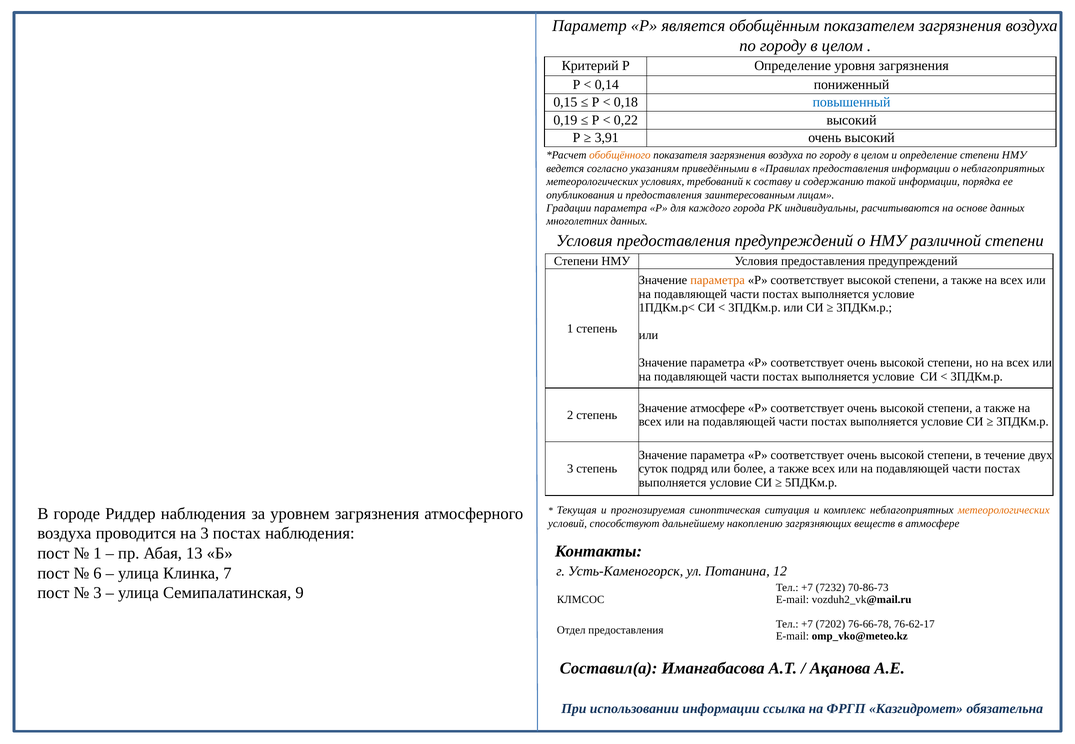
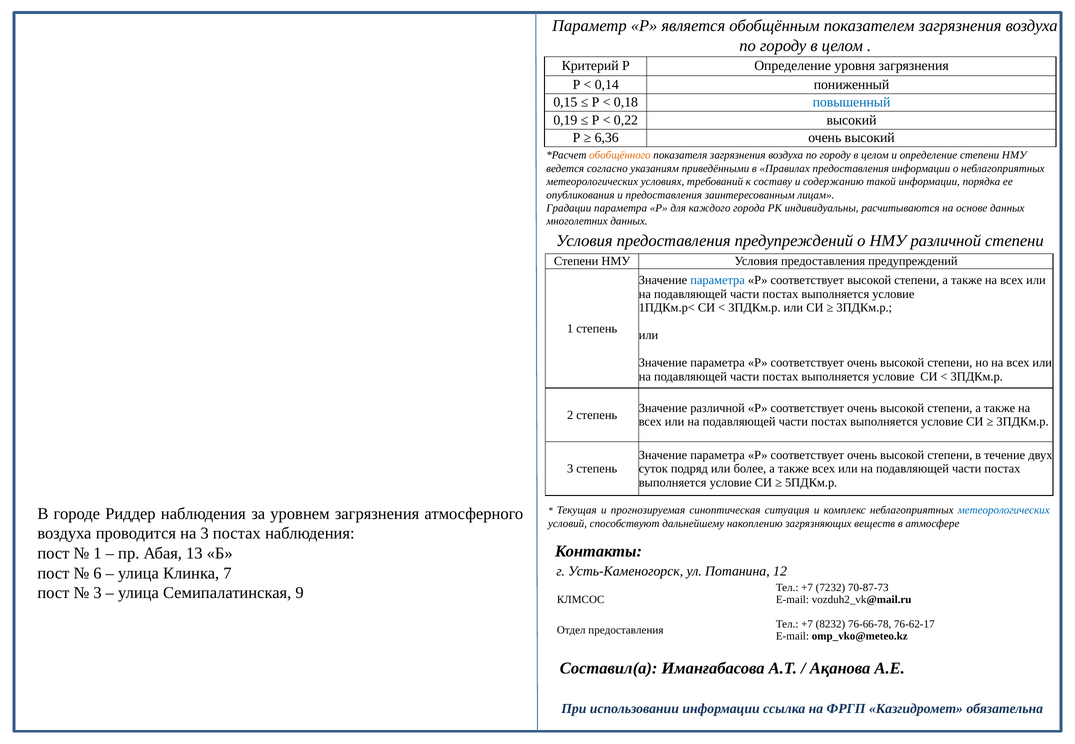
3,91: 3,91 -> 6,36 (607, 138)
параметра colour: orange -> blue (718, 280)
Значение атмосфере: атмосфере -> различной (718, 408)
метеорологических colour: orange -> blue (1004, 510)
70-86-73: 70-86-73 -> 70-87-73 (868, 588)
7202: 7202 -> 8232 (830, 624)
